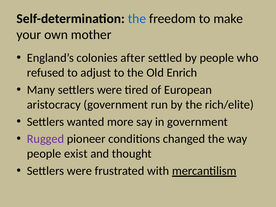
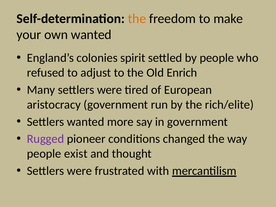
the colour: blue -> orange (137, 19)
own mother: mother -> wanted (91, 35)
after: after -> spirit (133, 58)
